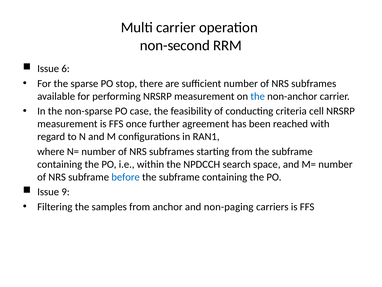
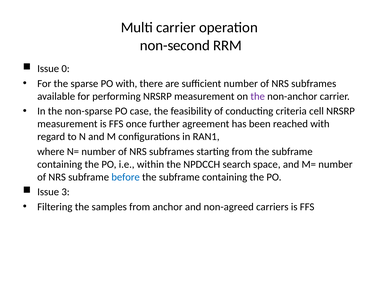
6: 6 -> 0 (66, 68)
PO stop: stop -> with (126, 83)
the colour: blue -> purple (258, 96)
9: 9 -> 3 (66, 192)
non-paging: non-paging -> non-agreed (229, 206)
